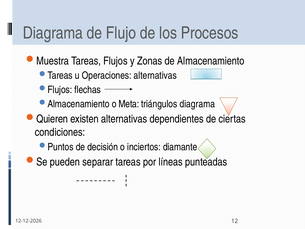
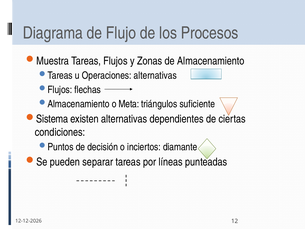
triángulos diagrama: diagrama -> suficiente (197, 104)
Quieren: Quieren -> Sistema (52, 119)
